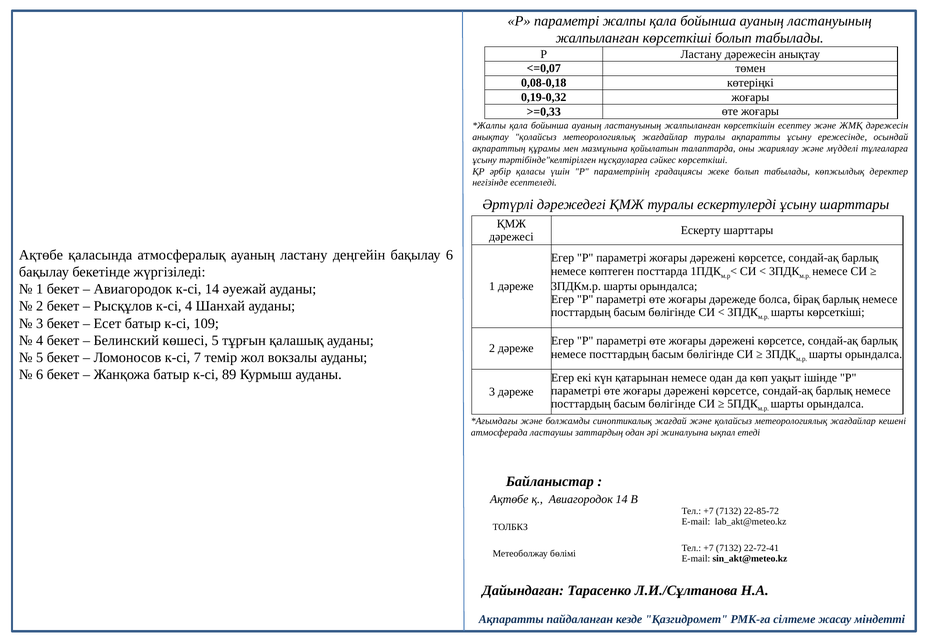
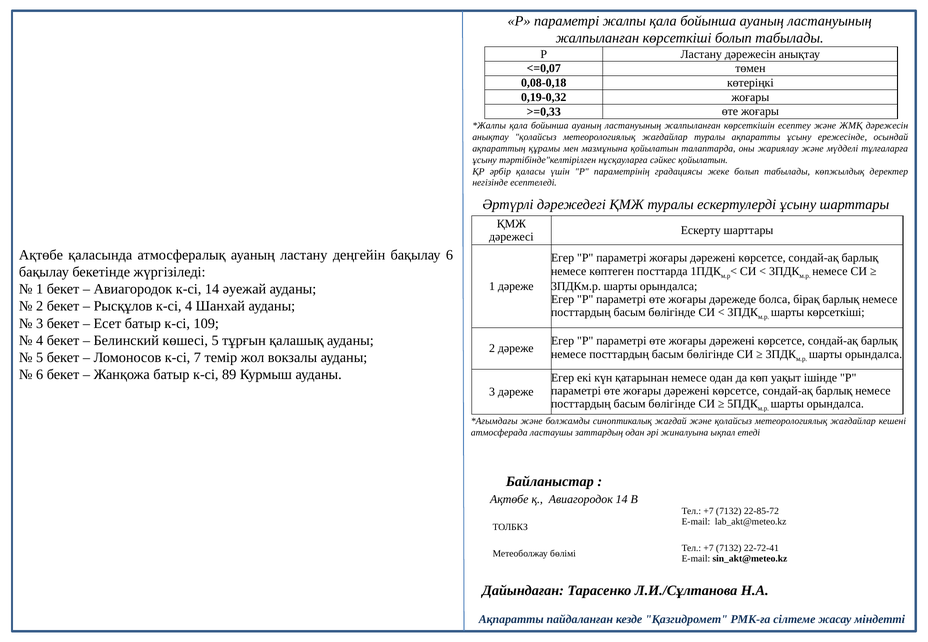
сәйкес көрсеткіші: көрсеткіші -> қойылатын (703, 160)
